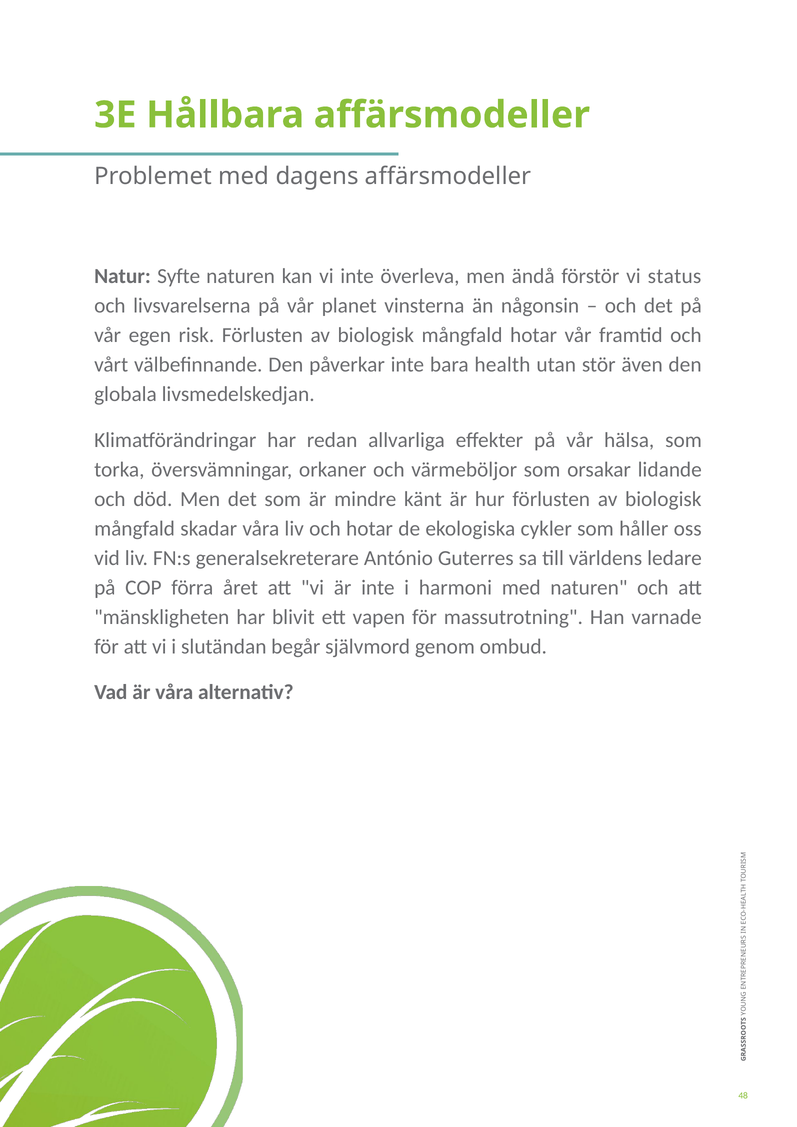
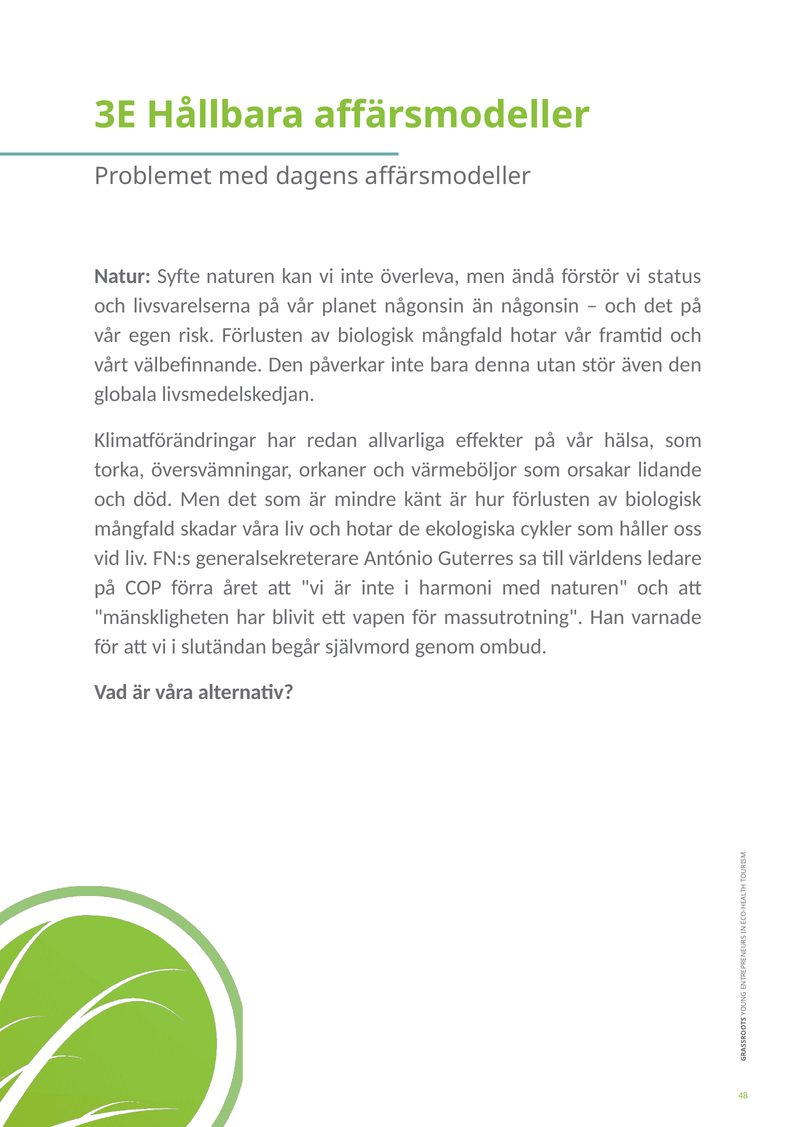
planet vinsterna: vinsterna -> någonsin (424, 306)
health: health -> denna (502, 365)
